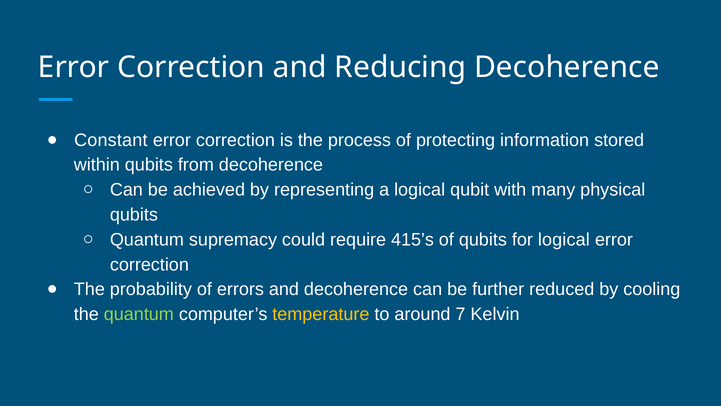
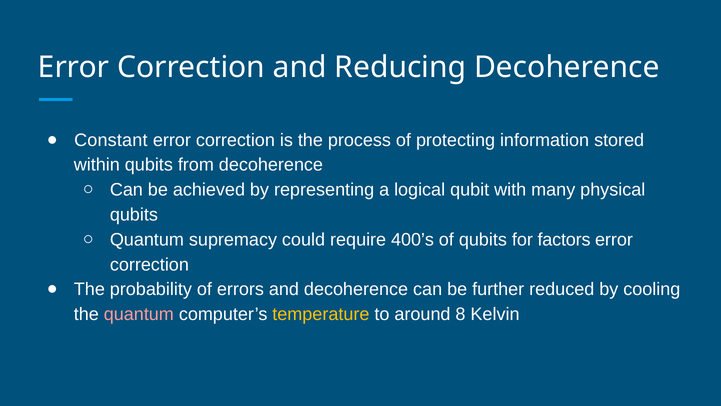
415’s: 415’s -> 400’s (412, 239)
for logical: logical -> factors (564, 239)
quantum colour: light green -> pink (139, 314)
7: 7 -> 8 (460, 314)
